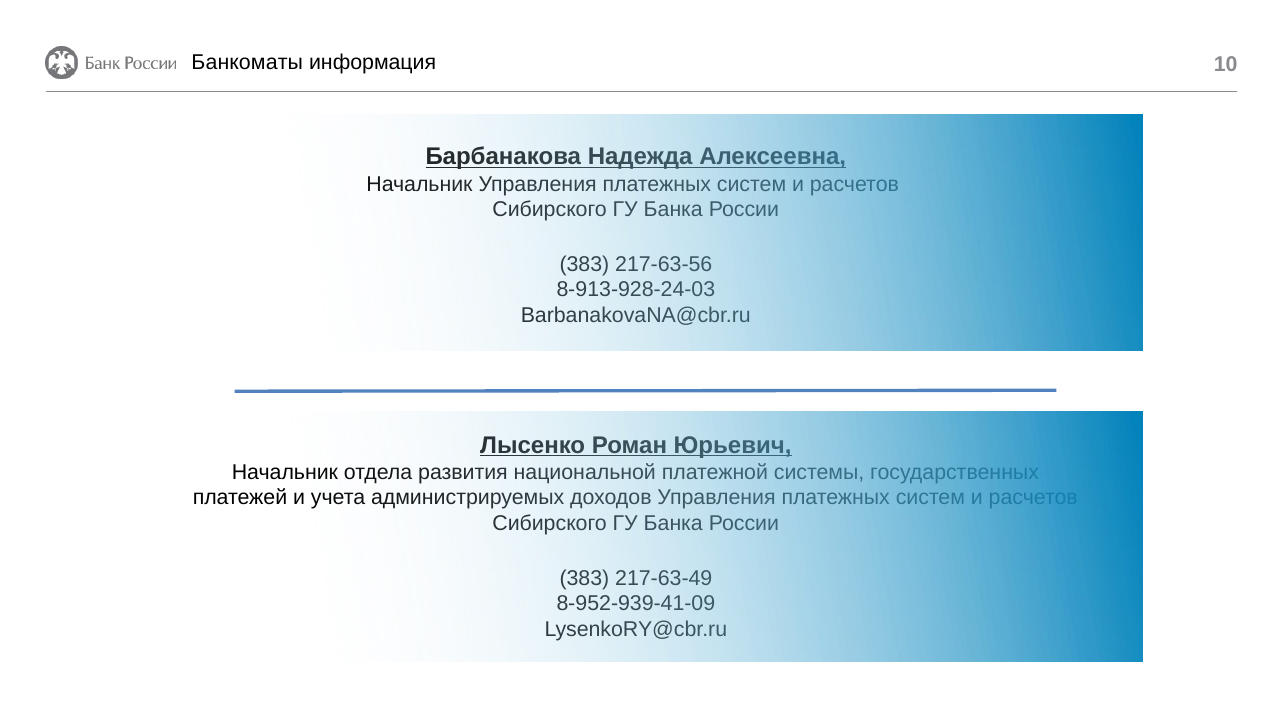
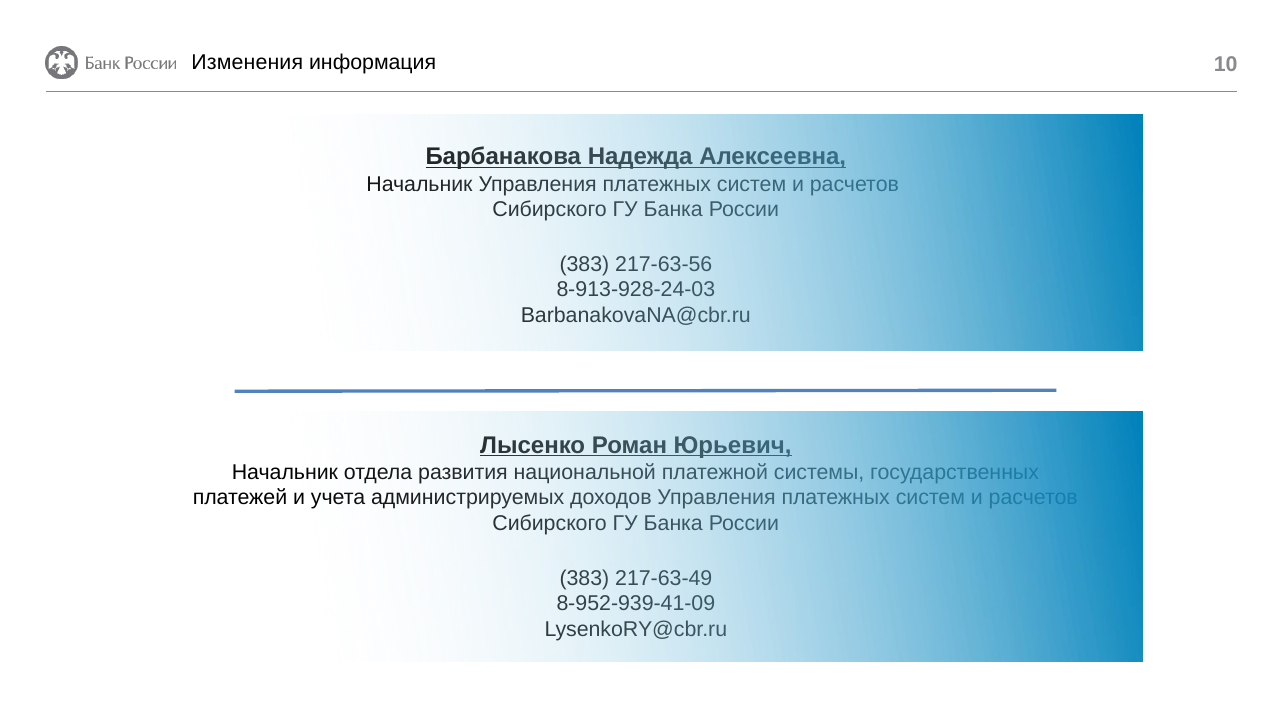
Банкоматы: Банкоматы -> Изменения (247, 62)
